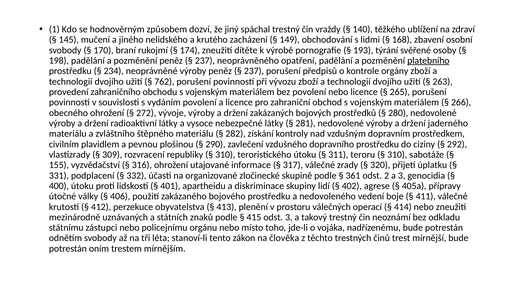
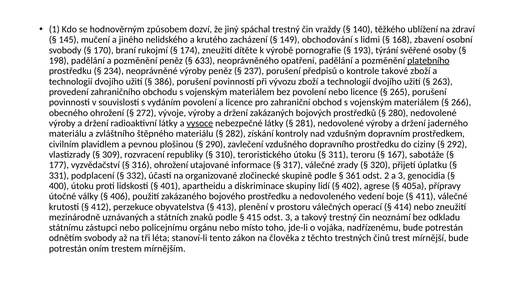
237: 237 -> 633 (205, 61)
orgány: orgány -> takové (395, 71)
762: 762 -> 386 (164, 81)
vysoce underline: none -> present (200, 123)
310: 310 -> 167 (397, 154)
155: 155 -> 177 (59, 165)
